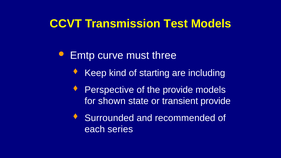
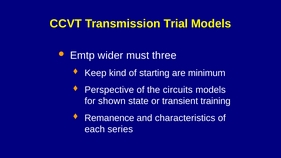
Test: Test -> Trial (176, 24)
curve: curve -> wider (110, 56)
including: including -> minimum (207, 73)
the provide: provide -> circuits (178, 90)
transient provide: provide -> training (216, 101)
Surrounded: Surrounded -> Remanence (109, 118)
recommended: recommended -> characteristics (185, 118)
